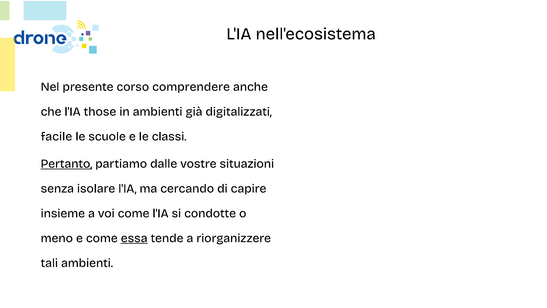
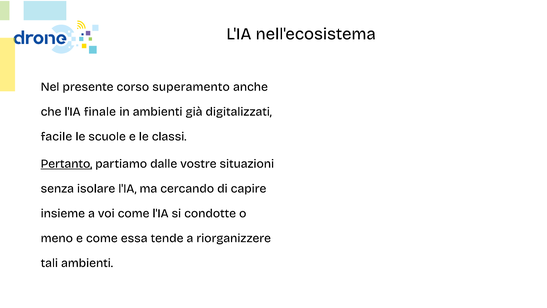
comprendere: comprendere -> superamento (191, 87)
those: those -> finale (100, 111)
essa underline: present -> none (134, 238)
